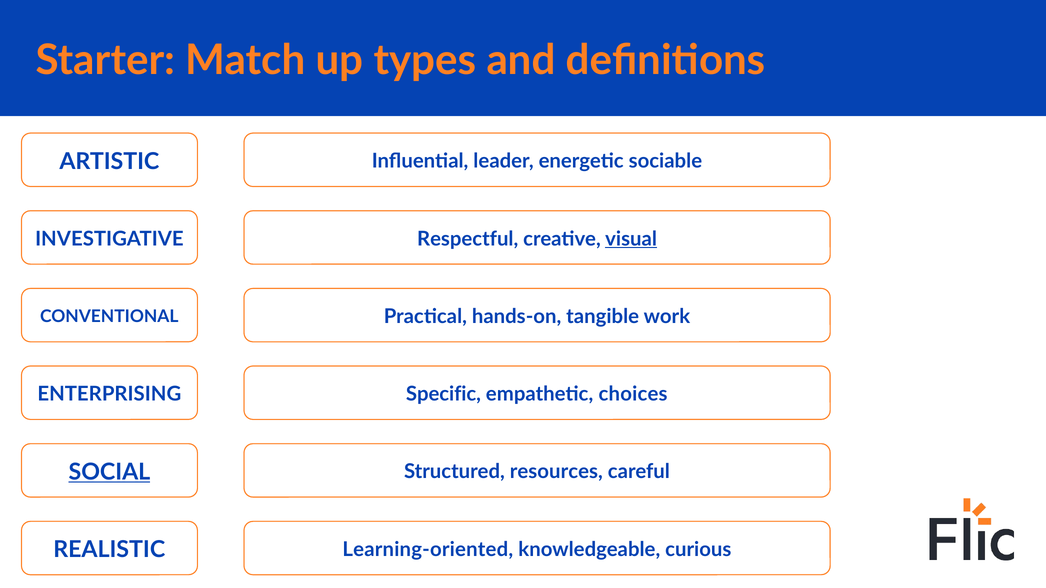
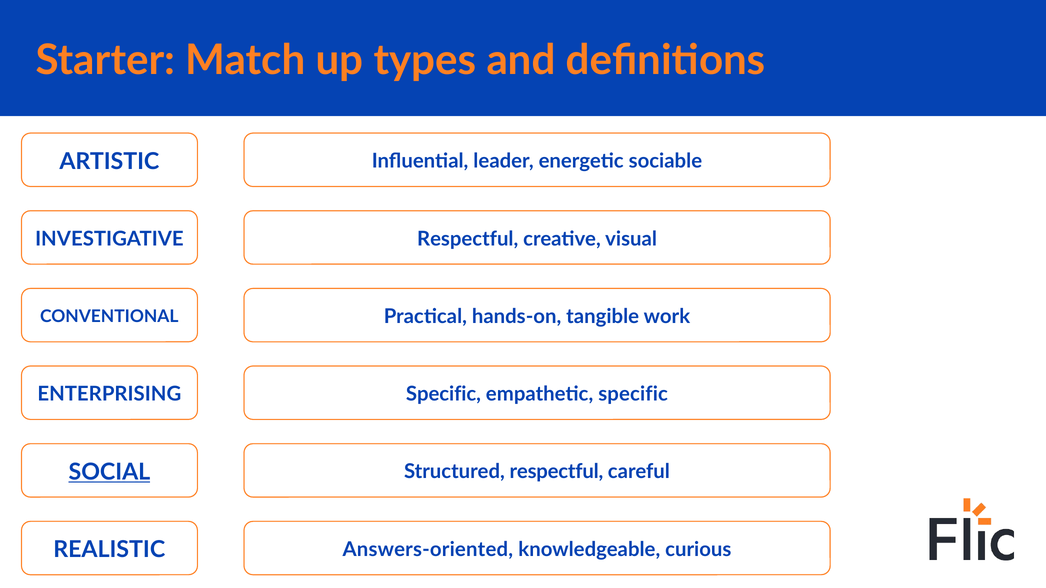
visual underline: present -> none (631, 239)
empathetic choices: choices -> specific (633, 394)
Structured resources: resources -> respectful (556, 472)
Learning-oriented: Learning-oriented -> Answers-oriented (428, 550)
